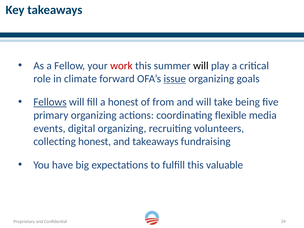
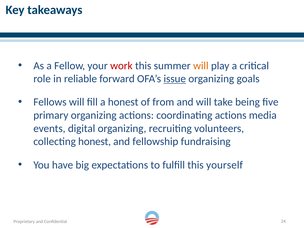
will colour: black -> orange (201, 66)
climate: climate -> reliable (80, 79)
Fellows underline: present -> none (50, 102)
coordinating flexible: flexible -> actions (231, 115)
and takeaways: takeaways -> fellowship (155, 142)
valuable: valuable -> yourself (224, 165)
